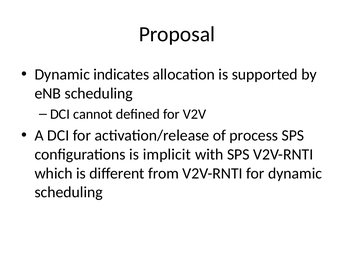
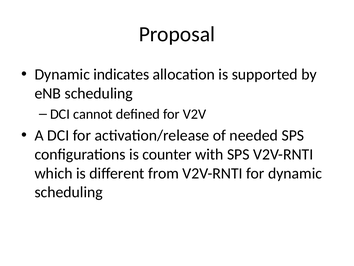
process: process -> needed (254, 135)
implicit: implicit -> counter (167, 154)
